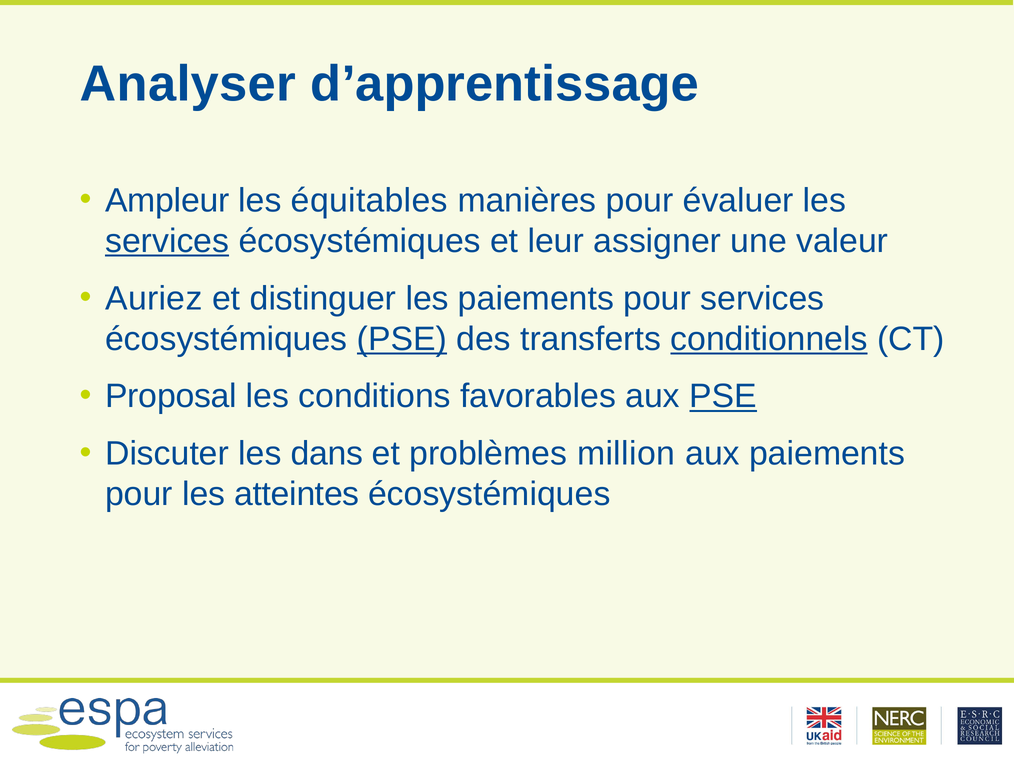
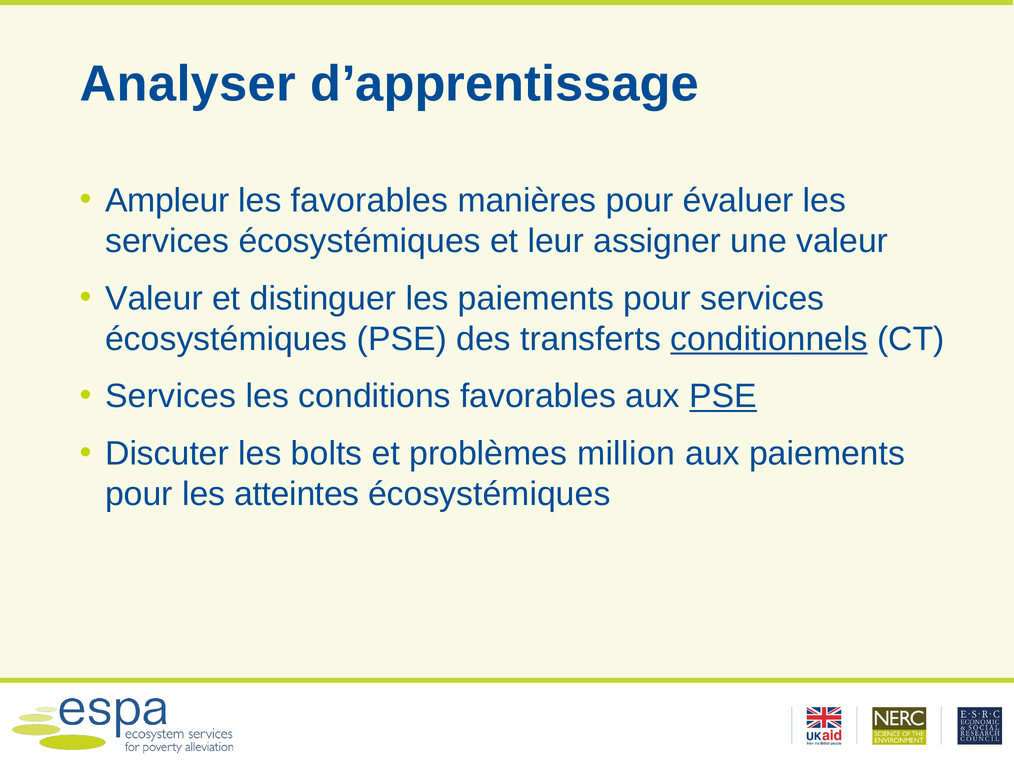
les équitables: équitables -> favorables (369, 201)
services underline: present -> none (167, 241)
Auriez: Auriez -> Valeur (154, 299)
PSE underline: present -> none (402, 339)
Proposal: Proposal -> Services (171, 397)
dans: dans -> bolts (327, 454)
